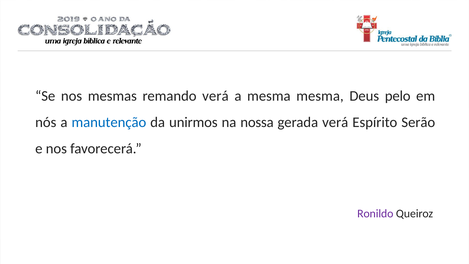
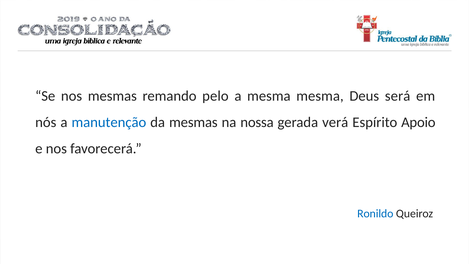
remando verá: verá -> pelo (215, 96)
pelo: pelo -> será (398, 96)
da unirmos: unirmos -> mesmas (193, 122)
Serão: Serão -> Apoio (418, 122)
Ronildo colour: purple -> blue (375, 213)
